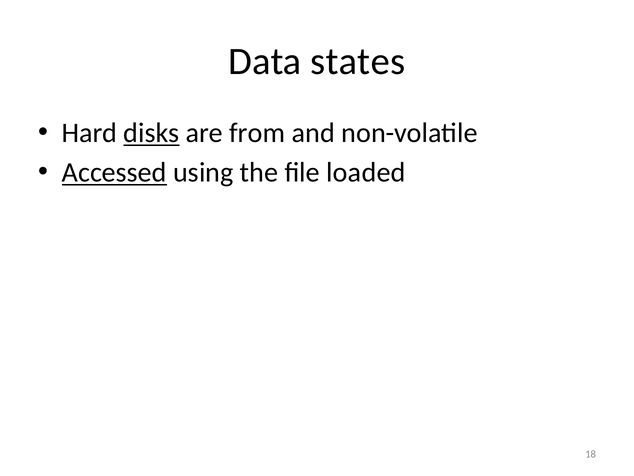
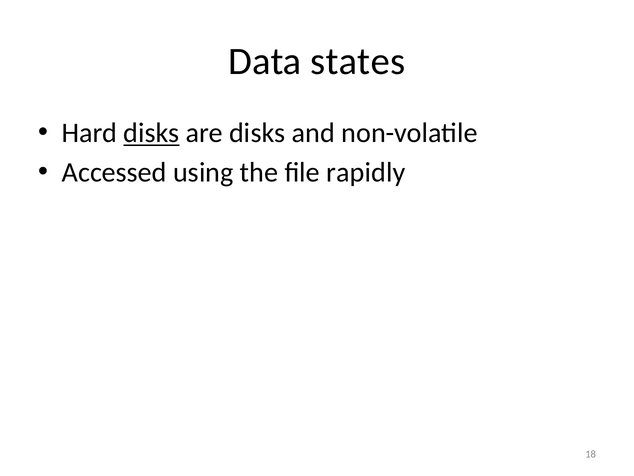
are from: from -> disks (257, 133)
Accessed underline: present -> none (114, 172)
loaded: loaded -> rapidly (366, 172)
